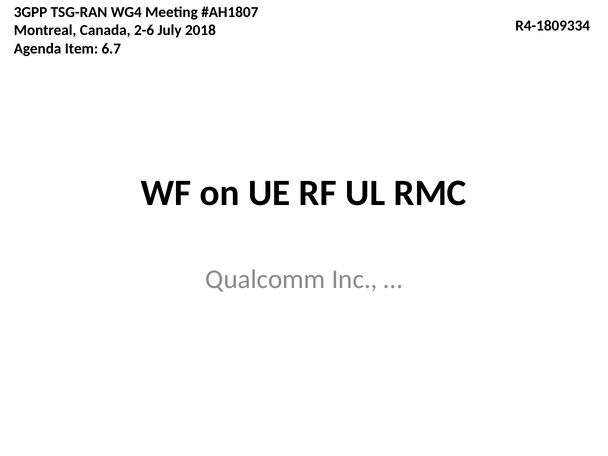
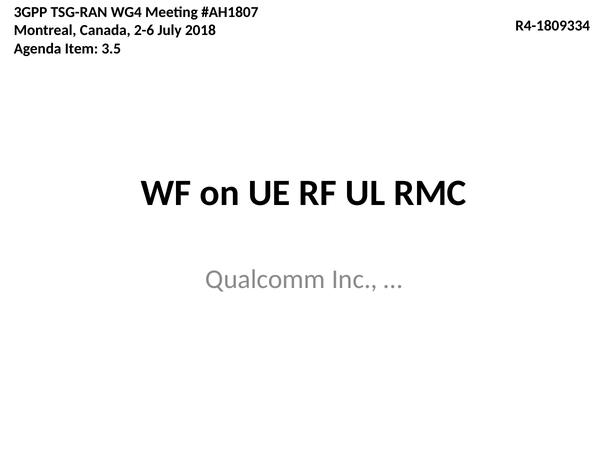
6.7: 6.7 -> 3.5 (111, 49)
